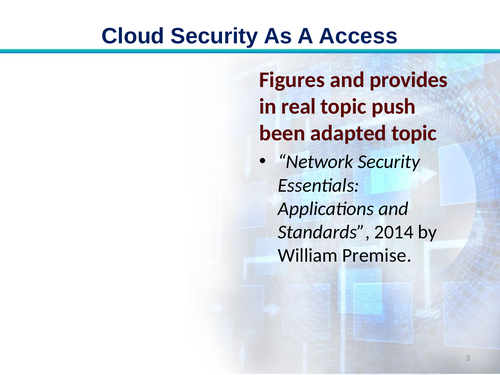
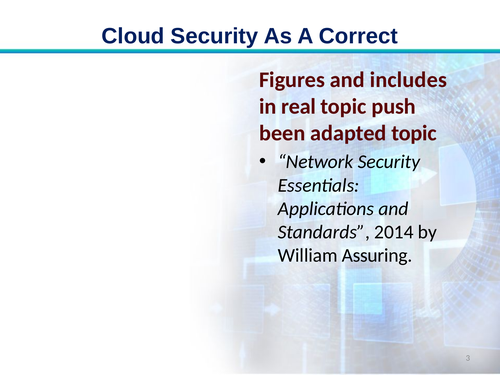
Access: Access -> Correct (358, 36)
provides: provides -> includes (408, 80)
Premise: Premise -> Assuring (377, 255)
